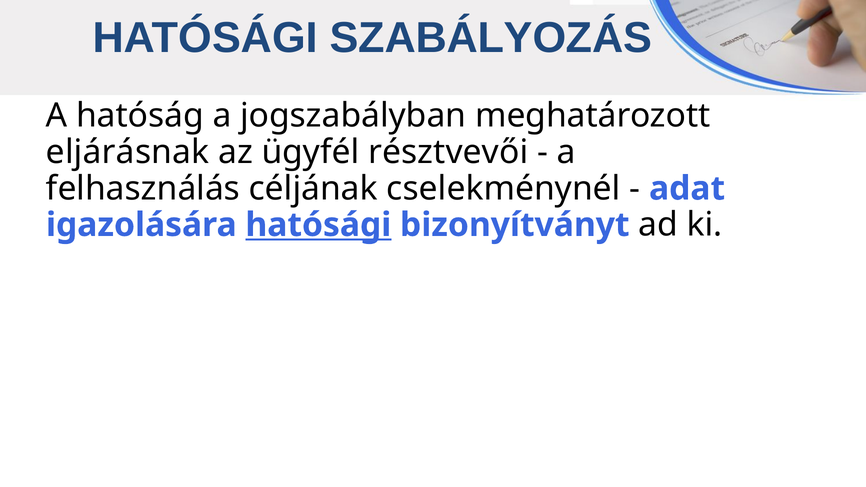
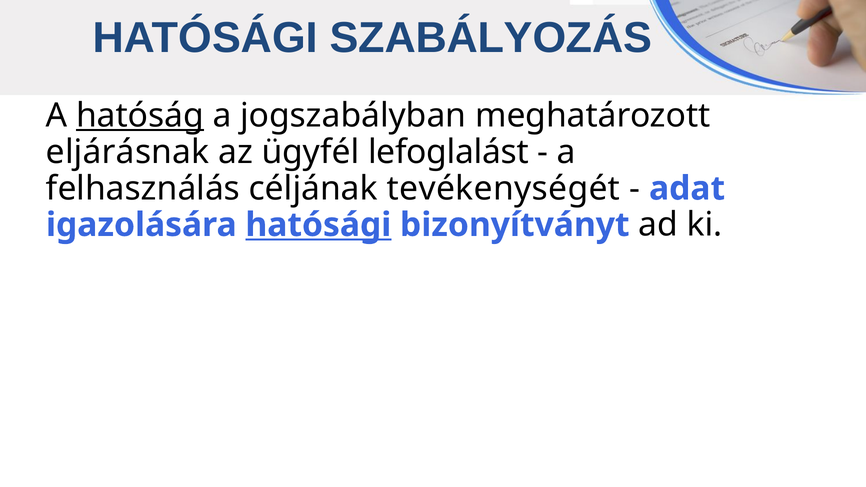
hatóság underline: none -> present (140, 116)
résztvevői: résztvevői -> lefoglalást (448, 152)
cselekménynél: cselekménynél -> tevékenységét (503, 189)
